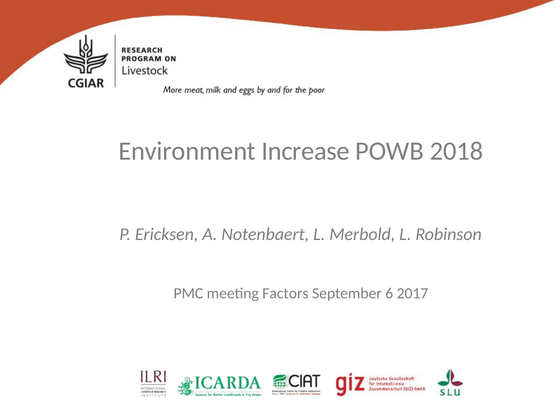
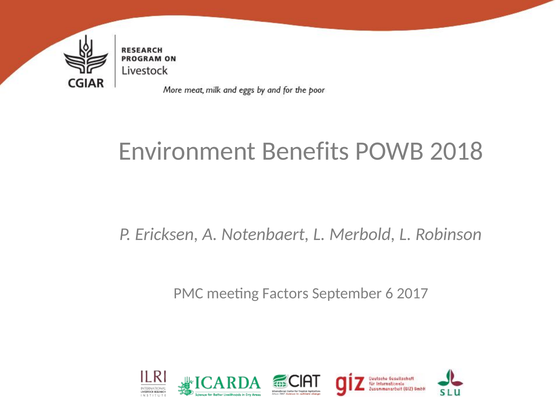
Increase: Increase -> Benefits (305, 151)
